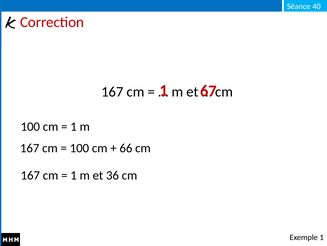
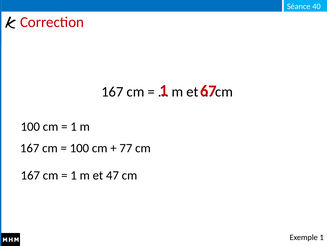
66: 66 -> 77 (126, 148)
36: 36 -> 47 (112, 175)
